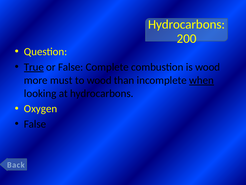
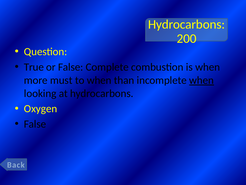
True underline: present -> none (34, 67)
is wood: wood -> when (208, 67)
to wood: wood -> when (99, 80)
